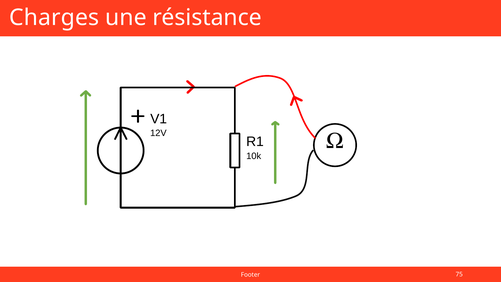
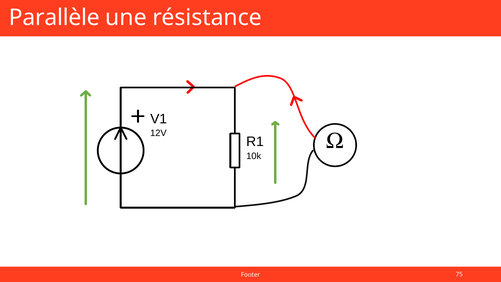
Charges: Charges -> Parallèle (54, 18)
